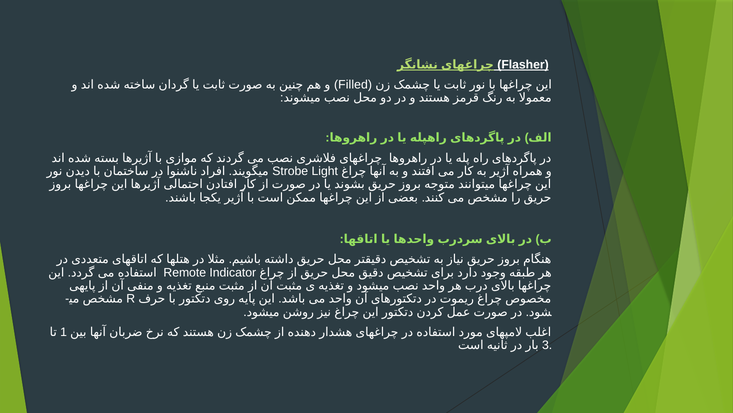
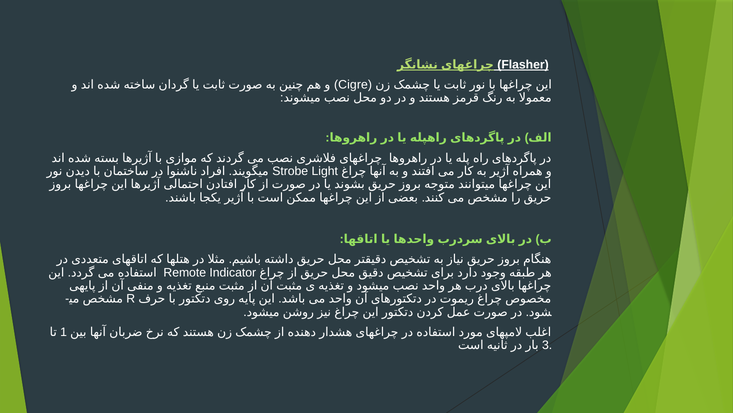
Filled: Filled -> Cigre (353, 84)
